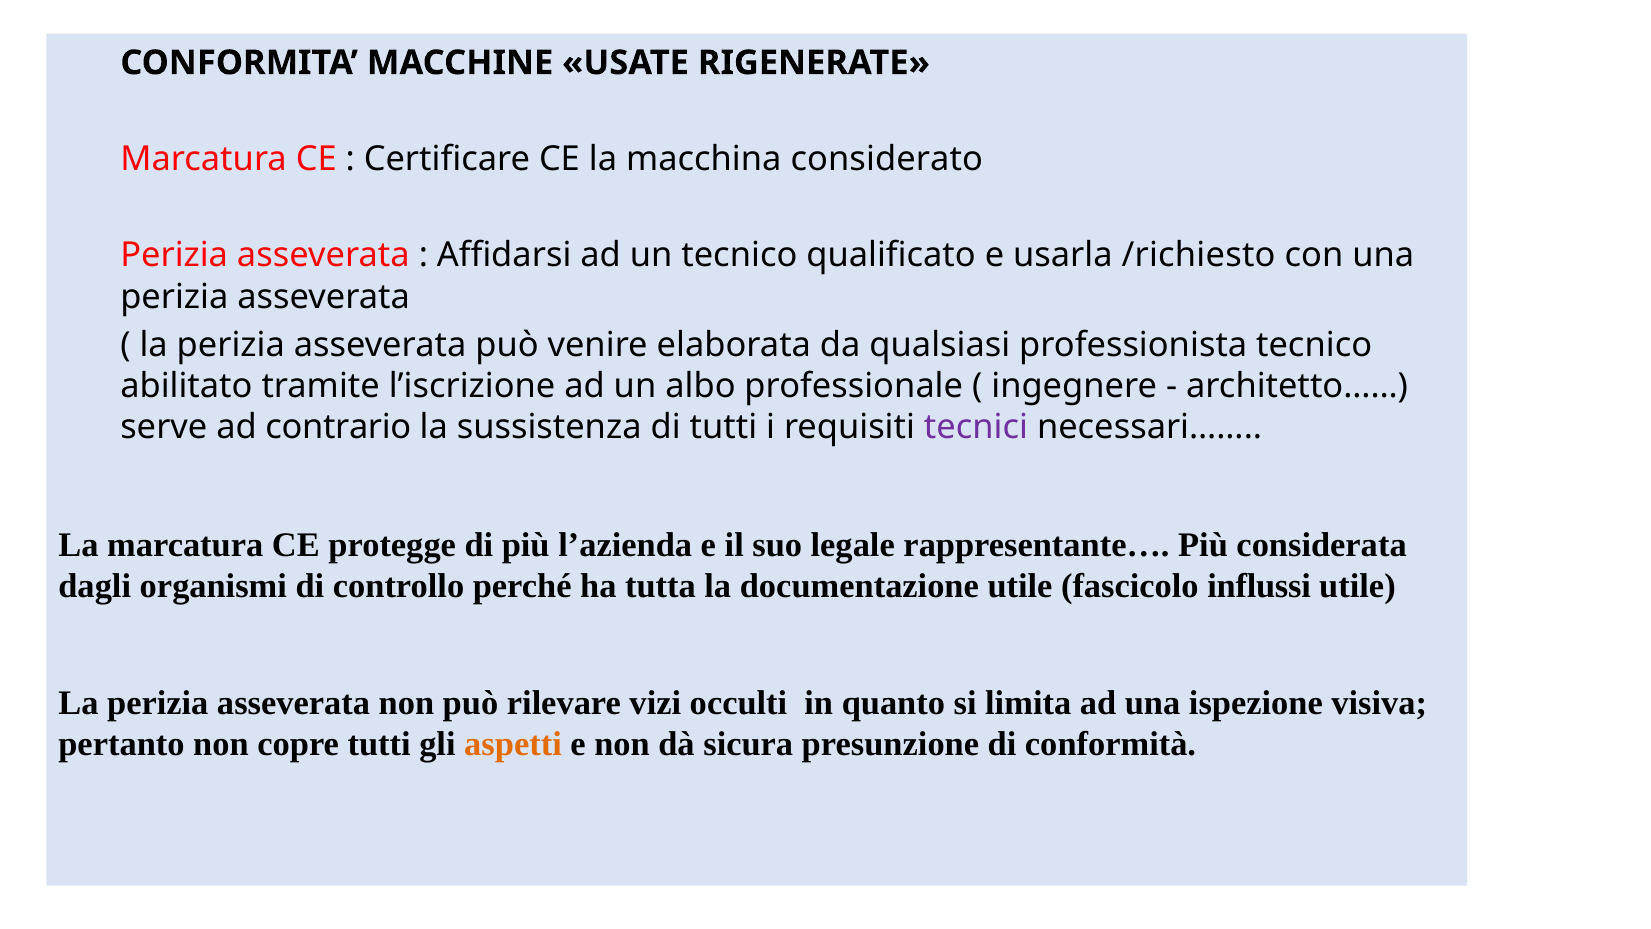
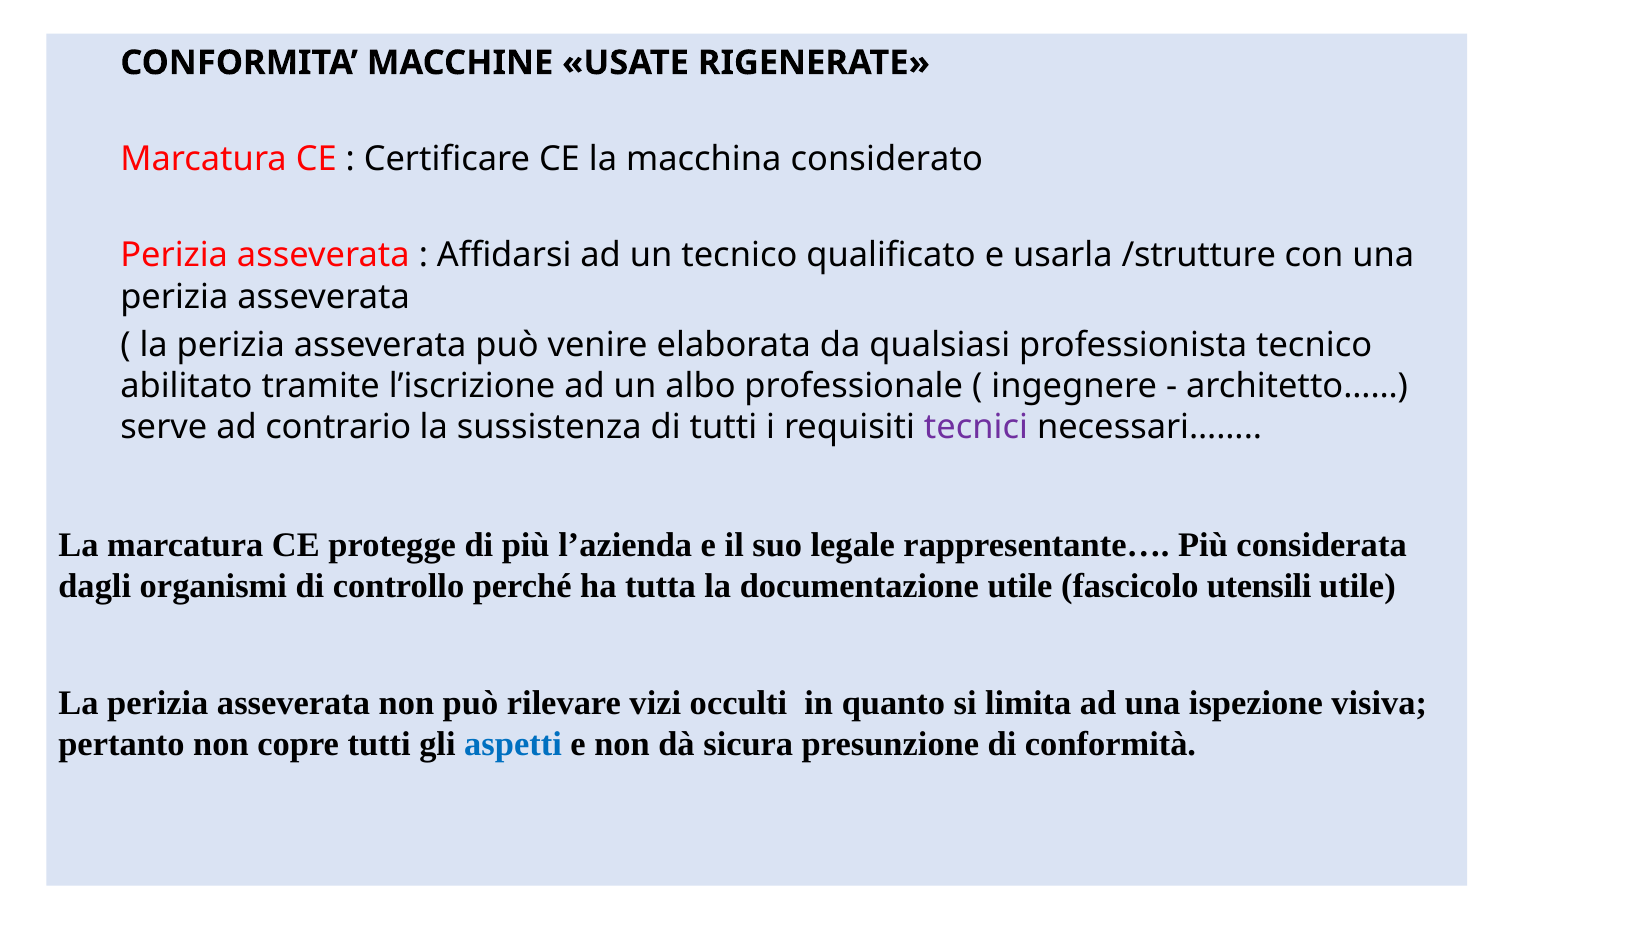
/richiesto: /richiesto -> /strutture (1199, 255)
influssi: influssi -> utensili (1259, 586)
aspetti colour: orange -> blue (513, 744)
